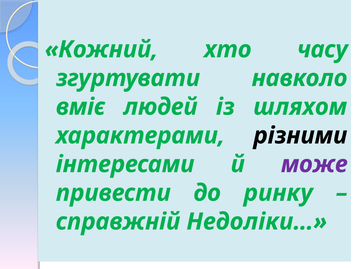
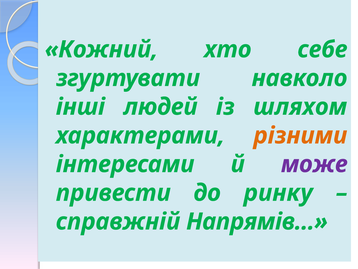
часу: часу -> себе (322, 49)
вміє: вміє -> інші (80, 107)
різними colour: black -> orange (300, 135)
Недоліки…: Недоліки… -> Напрямів… (257, 221)
